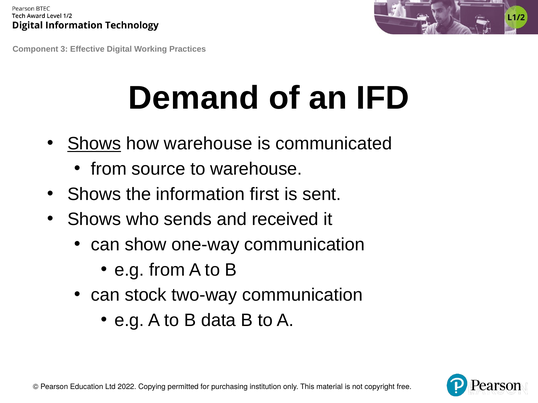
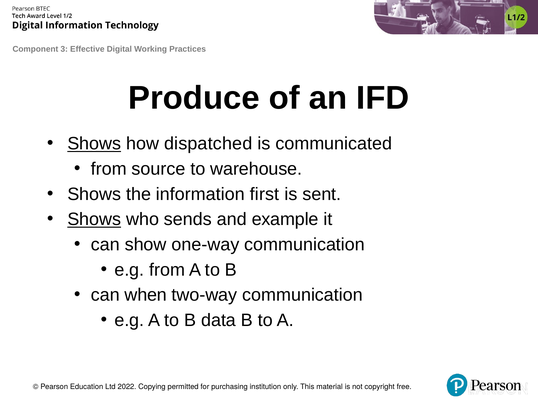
Demand: Demand -> Produce (194, 98)
how warehouse: warehouse -> dispatched (208, 144)
Shows underline: none -> present (94, 220)
received: received -> example (285, 220)
stock: stock -> when (146, 295)
